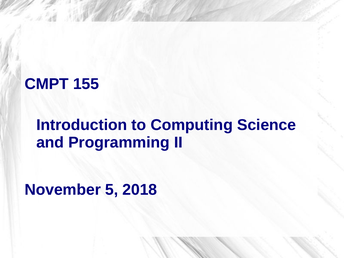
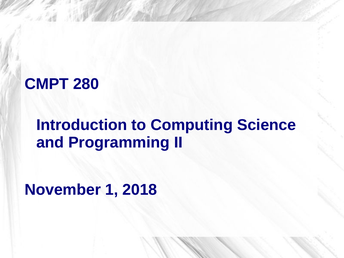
155: 155 -> 280 (86, 84)
5: 5 -> 1 (112, 190)
